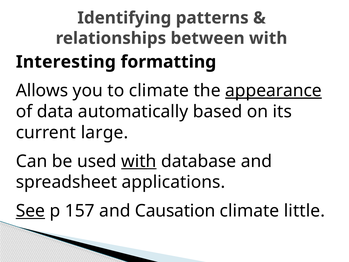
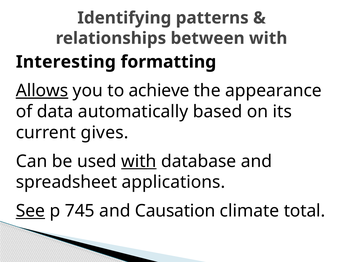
Allows underline: none -> present (42, 91)
to climate: climate -> achieve (159, 91)
appearance underline: present -> none (273, 91)
large: large -> gives (105, 132)
157: 157 -> 745 (80, 211)
little: little -> total (305, 211)
